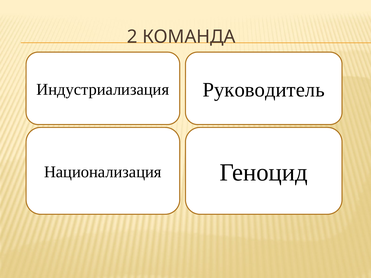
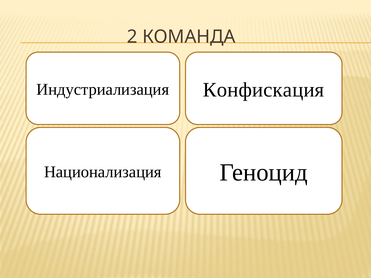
Руководитель: Руководитель -> Конфискация (264, 90)
